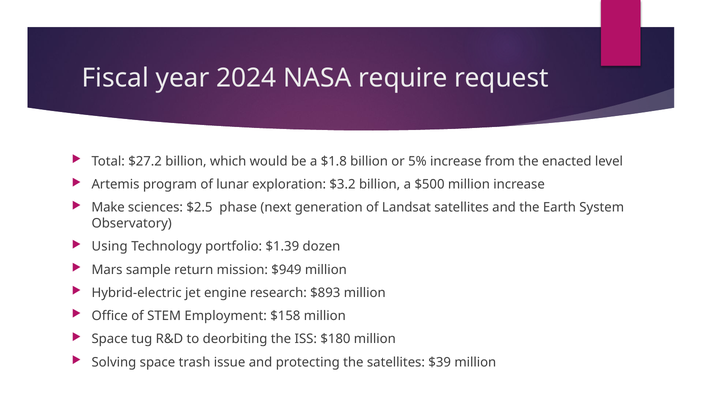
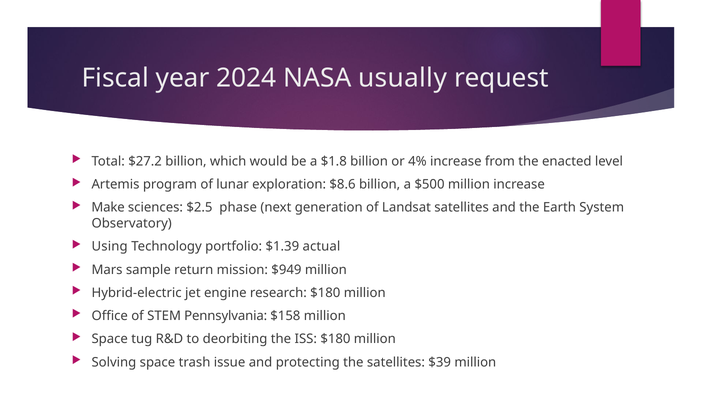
require: require -> usually (403, 78)
5%: 5% -> 4% (417, 161)
$3.2: $3.2 -> $8.6 (343, 184)
dozen: dozen -> actual (321, 246)
research $893: $893 -> $180 (325, 293)
Employment: Employment -> Pennsylvania (226, 316)
